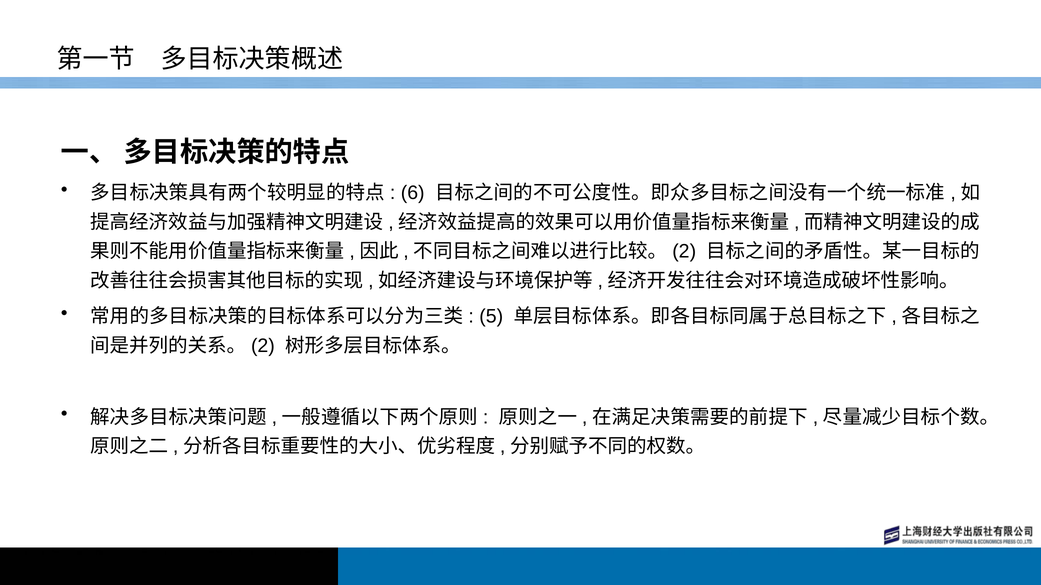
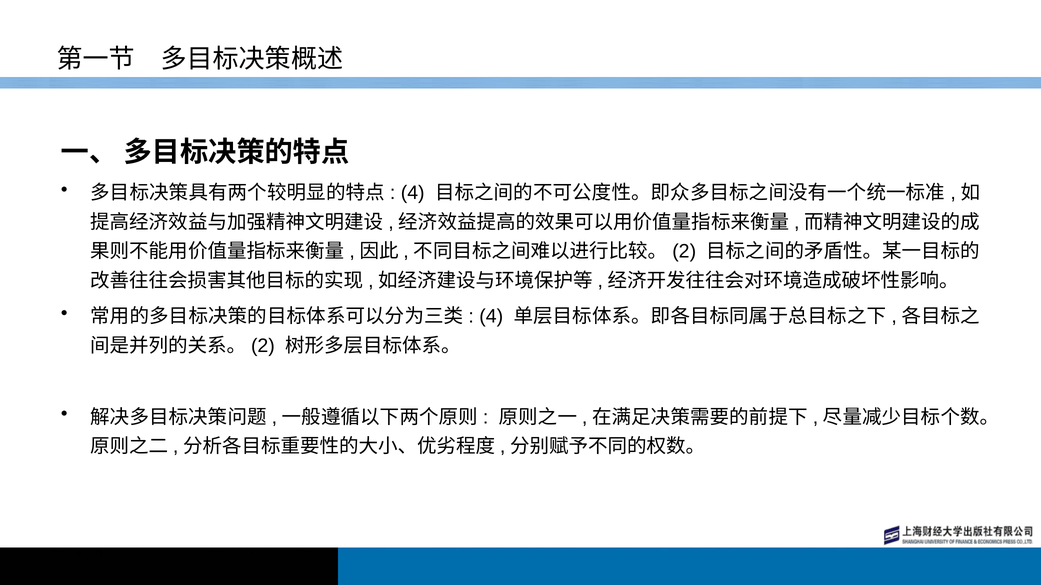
6: 6 -> 4 (413, 193)
5: 5 -> 4 (491, 317)
